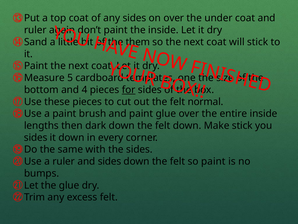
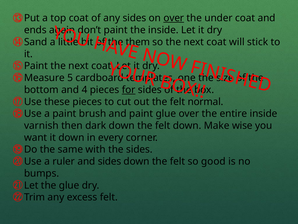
over underline: none -> present (174, 18)
ruler: ruler -> ends (35, 30)
lengths: lengths -> varnish (41, 125)
Make stick: stick -> wise (242, 125)
sides: sides -> want (36, 137)
so paint: paint -> good (213, 161)
